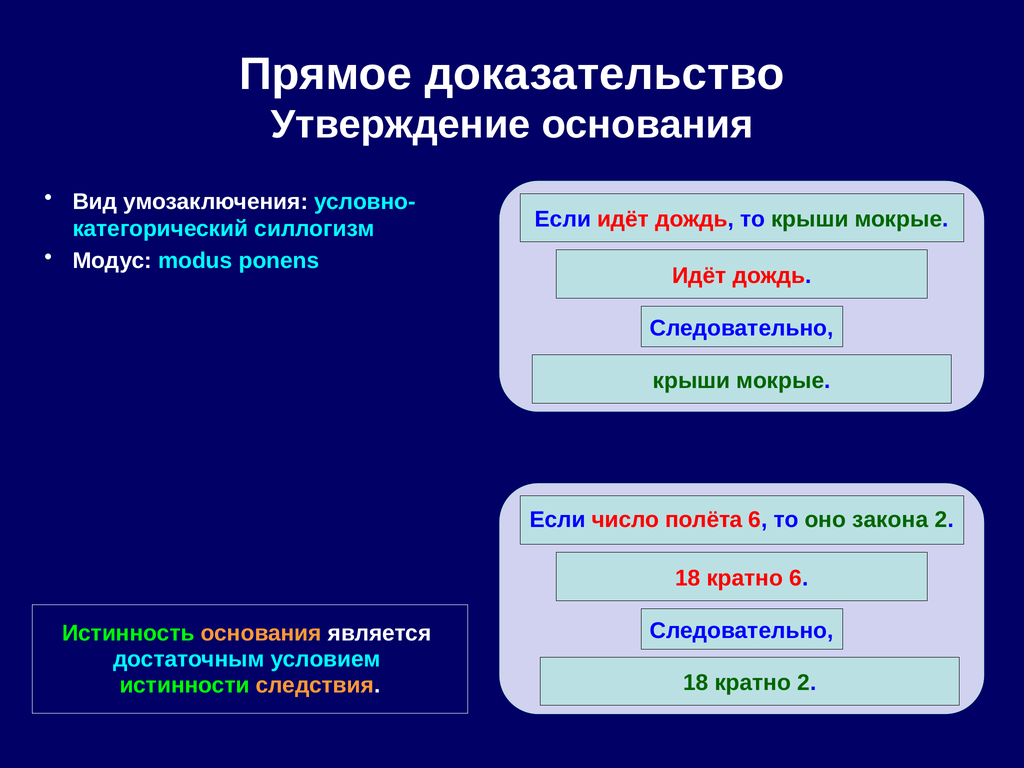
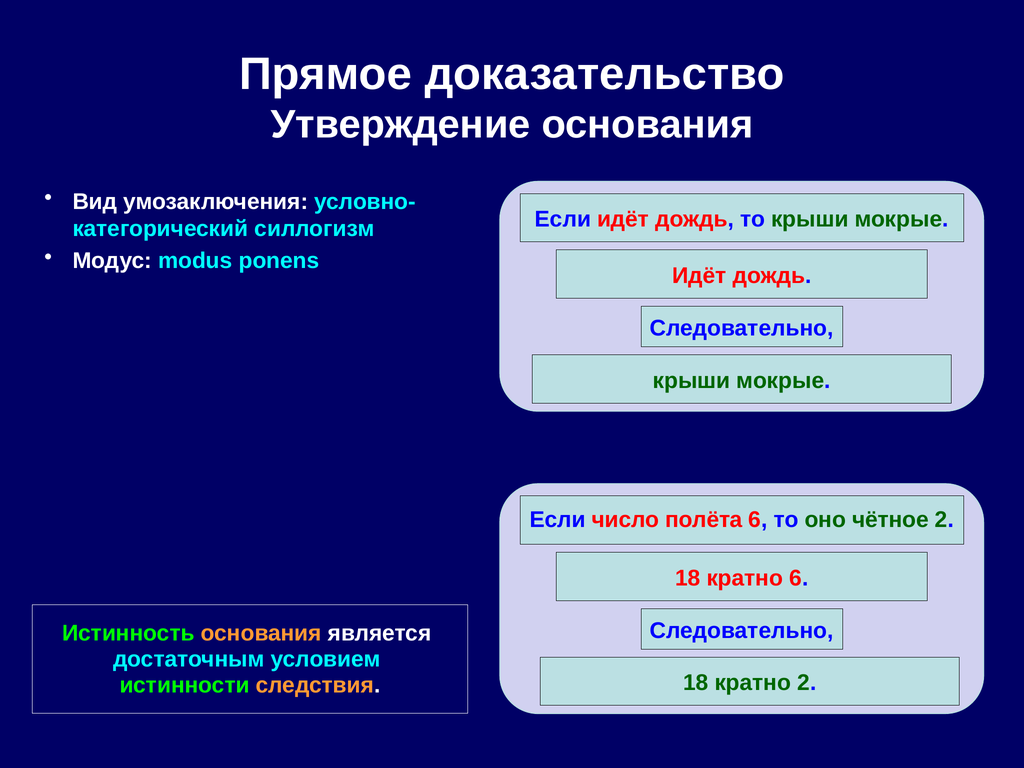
закона: закона -> чётное (890, 520)
